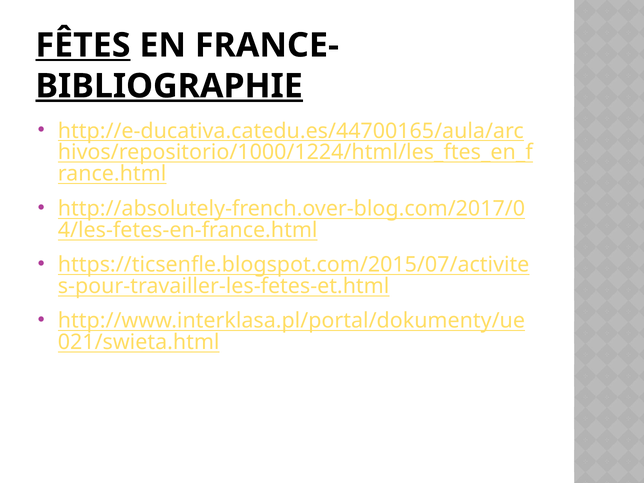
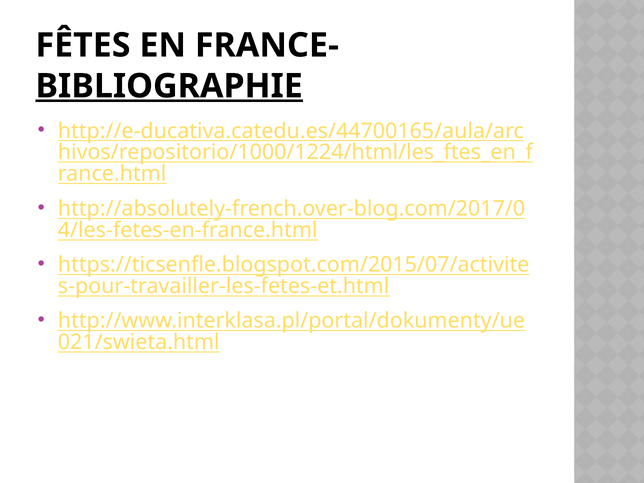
FÊTES underline: present -> none (83, 45)
